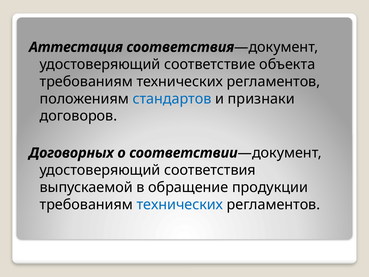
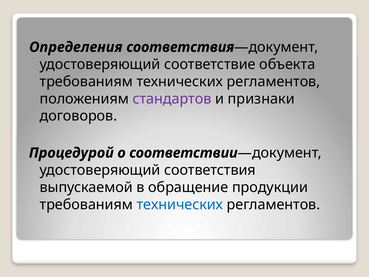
Аттестация: Аттестация -> Определения (76, 47)
стандартов colour: blue -> purple (172, 99)
Договорных: Договорных -> Процедурой (71, 153)
